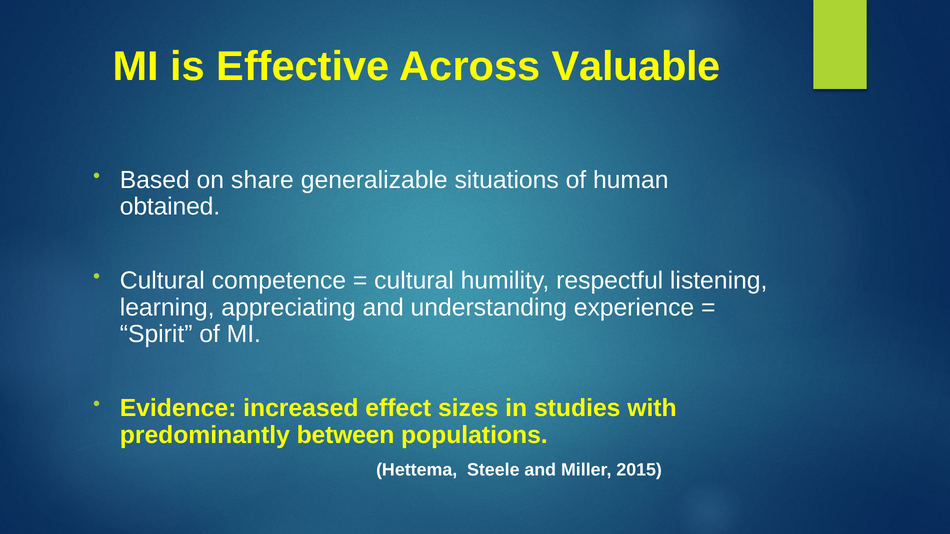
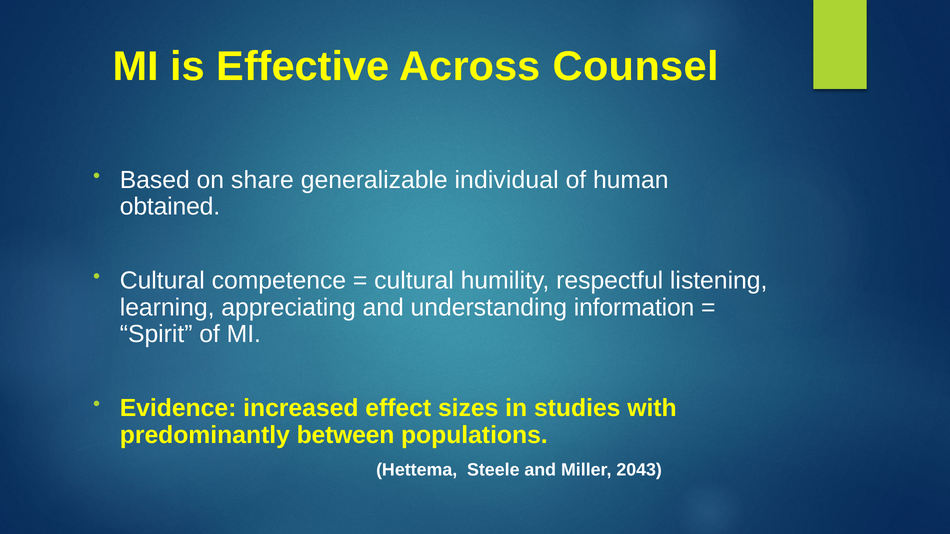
Valuable: Valuable -> Counsel (636, 67)
situations: situations -> individual (507, 180)
experience: experience -> information (634, 308)
2015: 2015 -> 2043 (639, 470)
